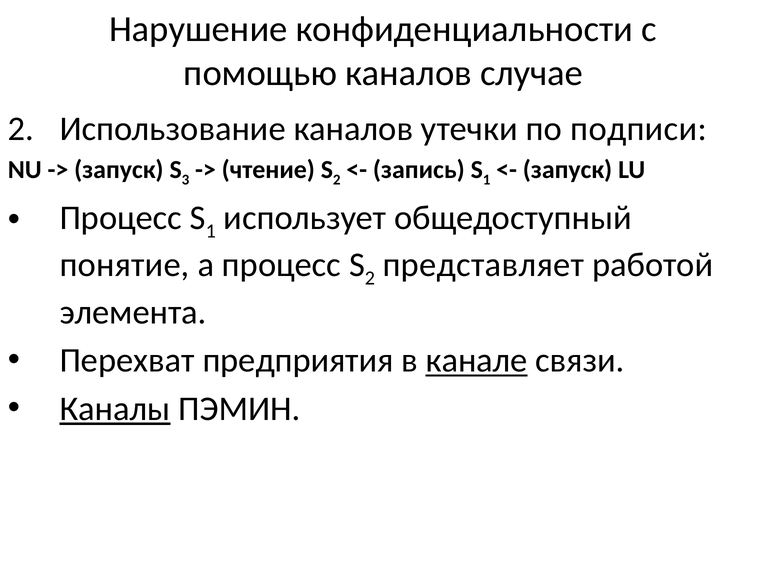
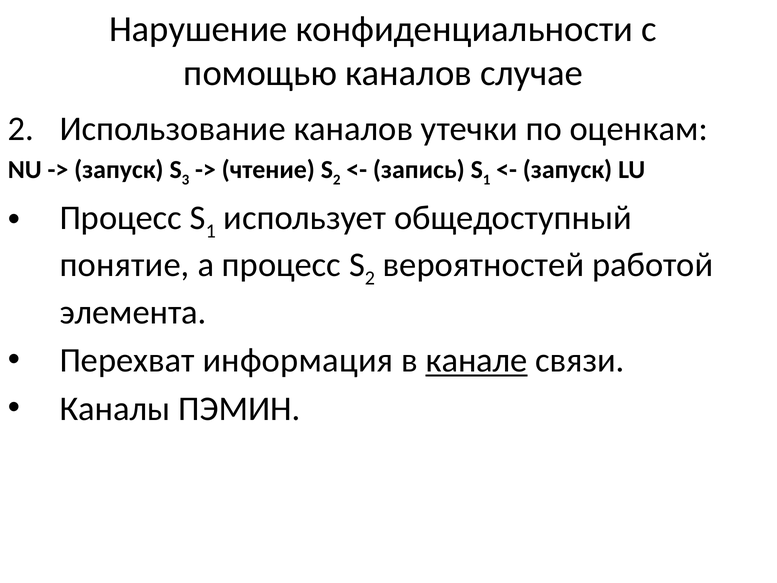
подписи: подписи -> оценкам (639, 129)
представляет: представляет -> вероятностей (483, 265)
предприятия: предприятия -> информация (298, 360)
Каналы underline: present -> none (115, 409)
